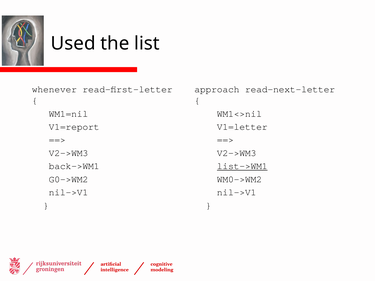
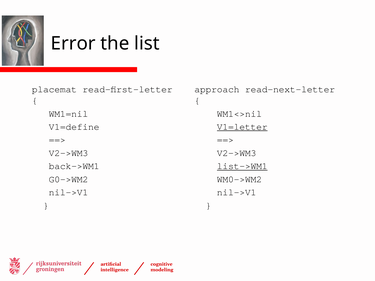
Used: Used -> Error (73, 43)
whenever: whenever -> placemat (54, 89)
V1=report: V1=report -> V1=define (74, 127)
V1=letter underline: none -> present (242, 127)
